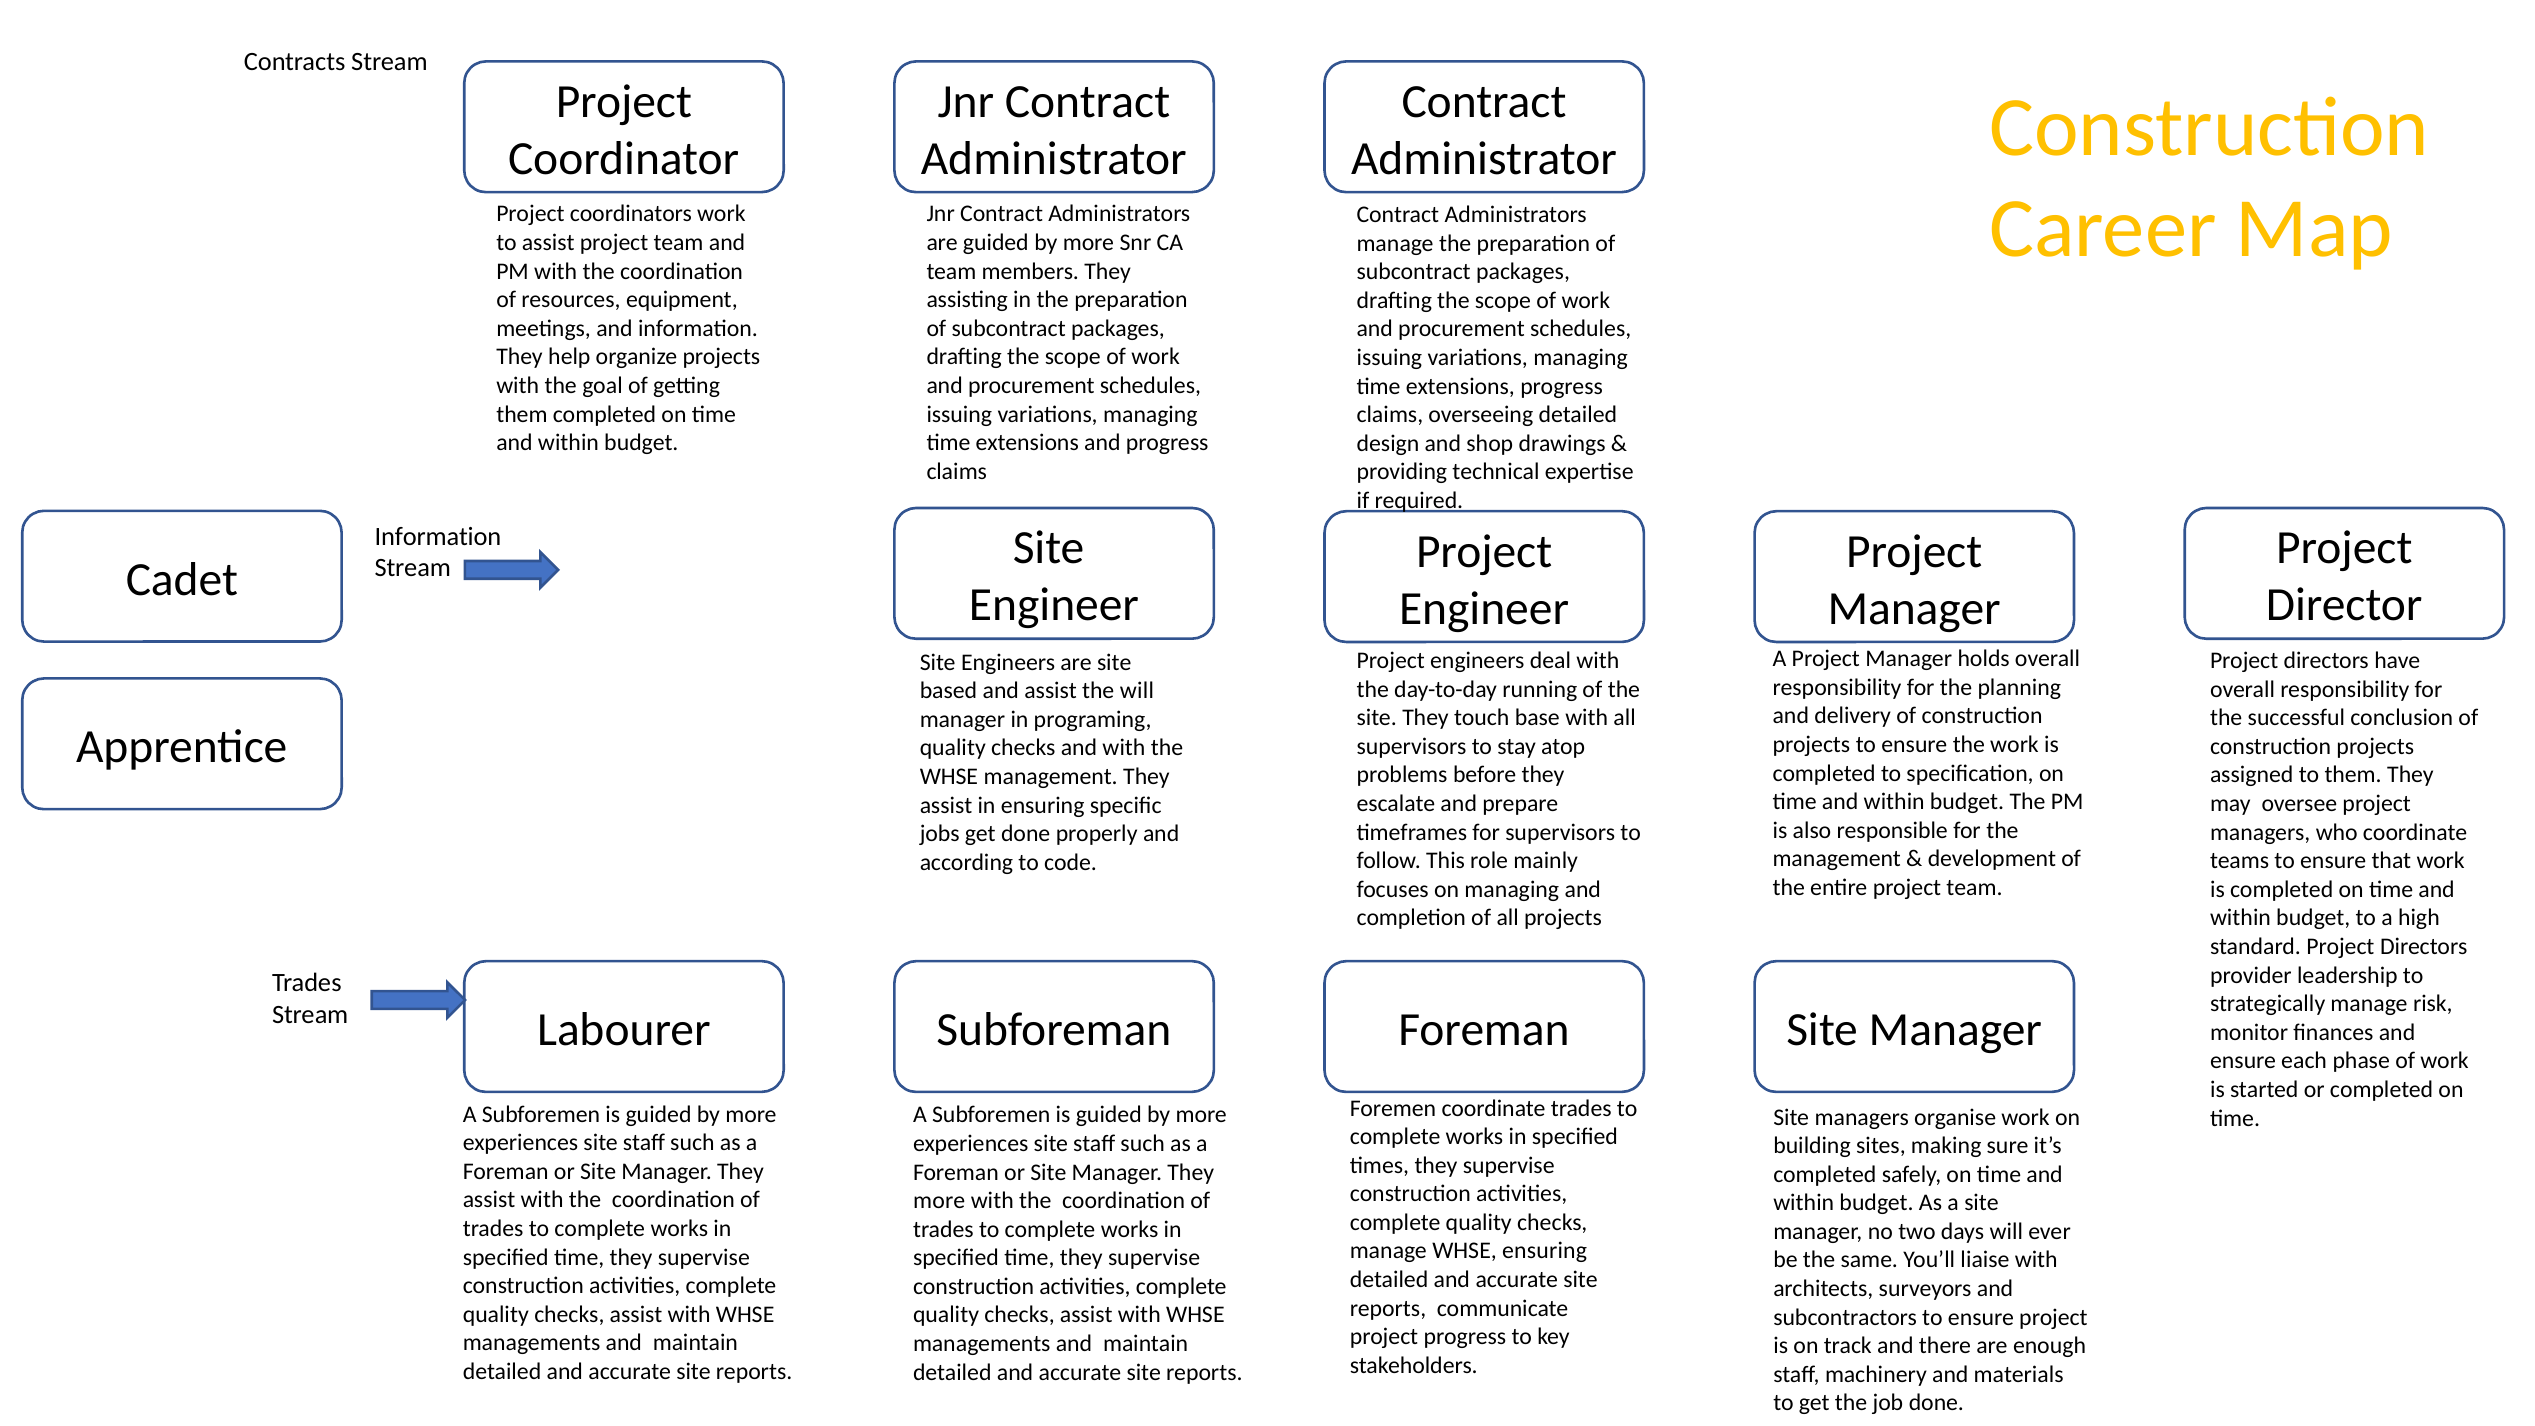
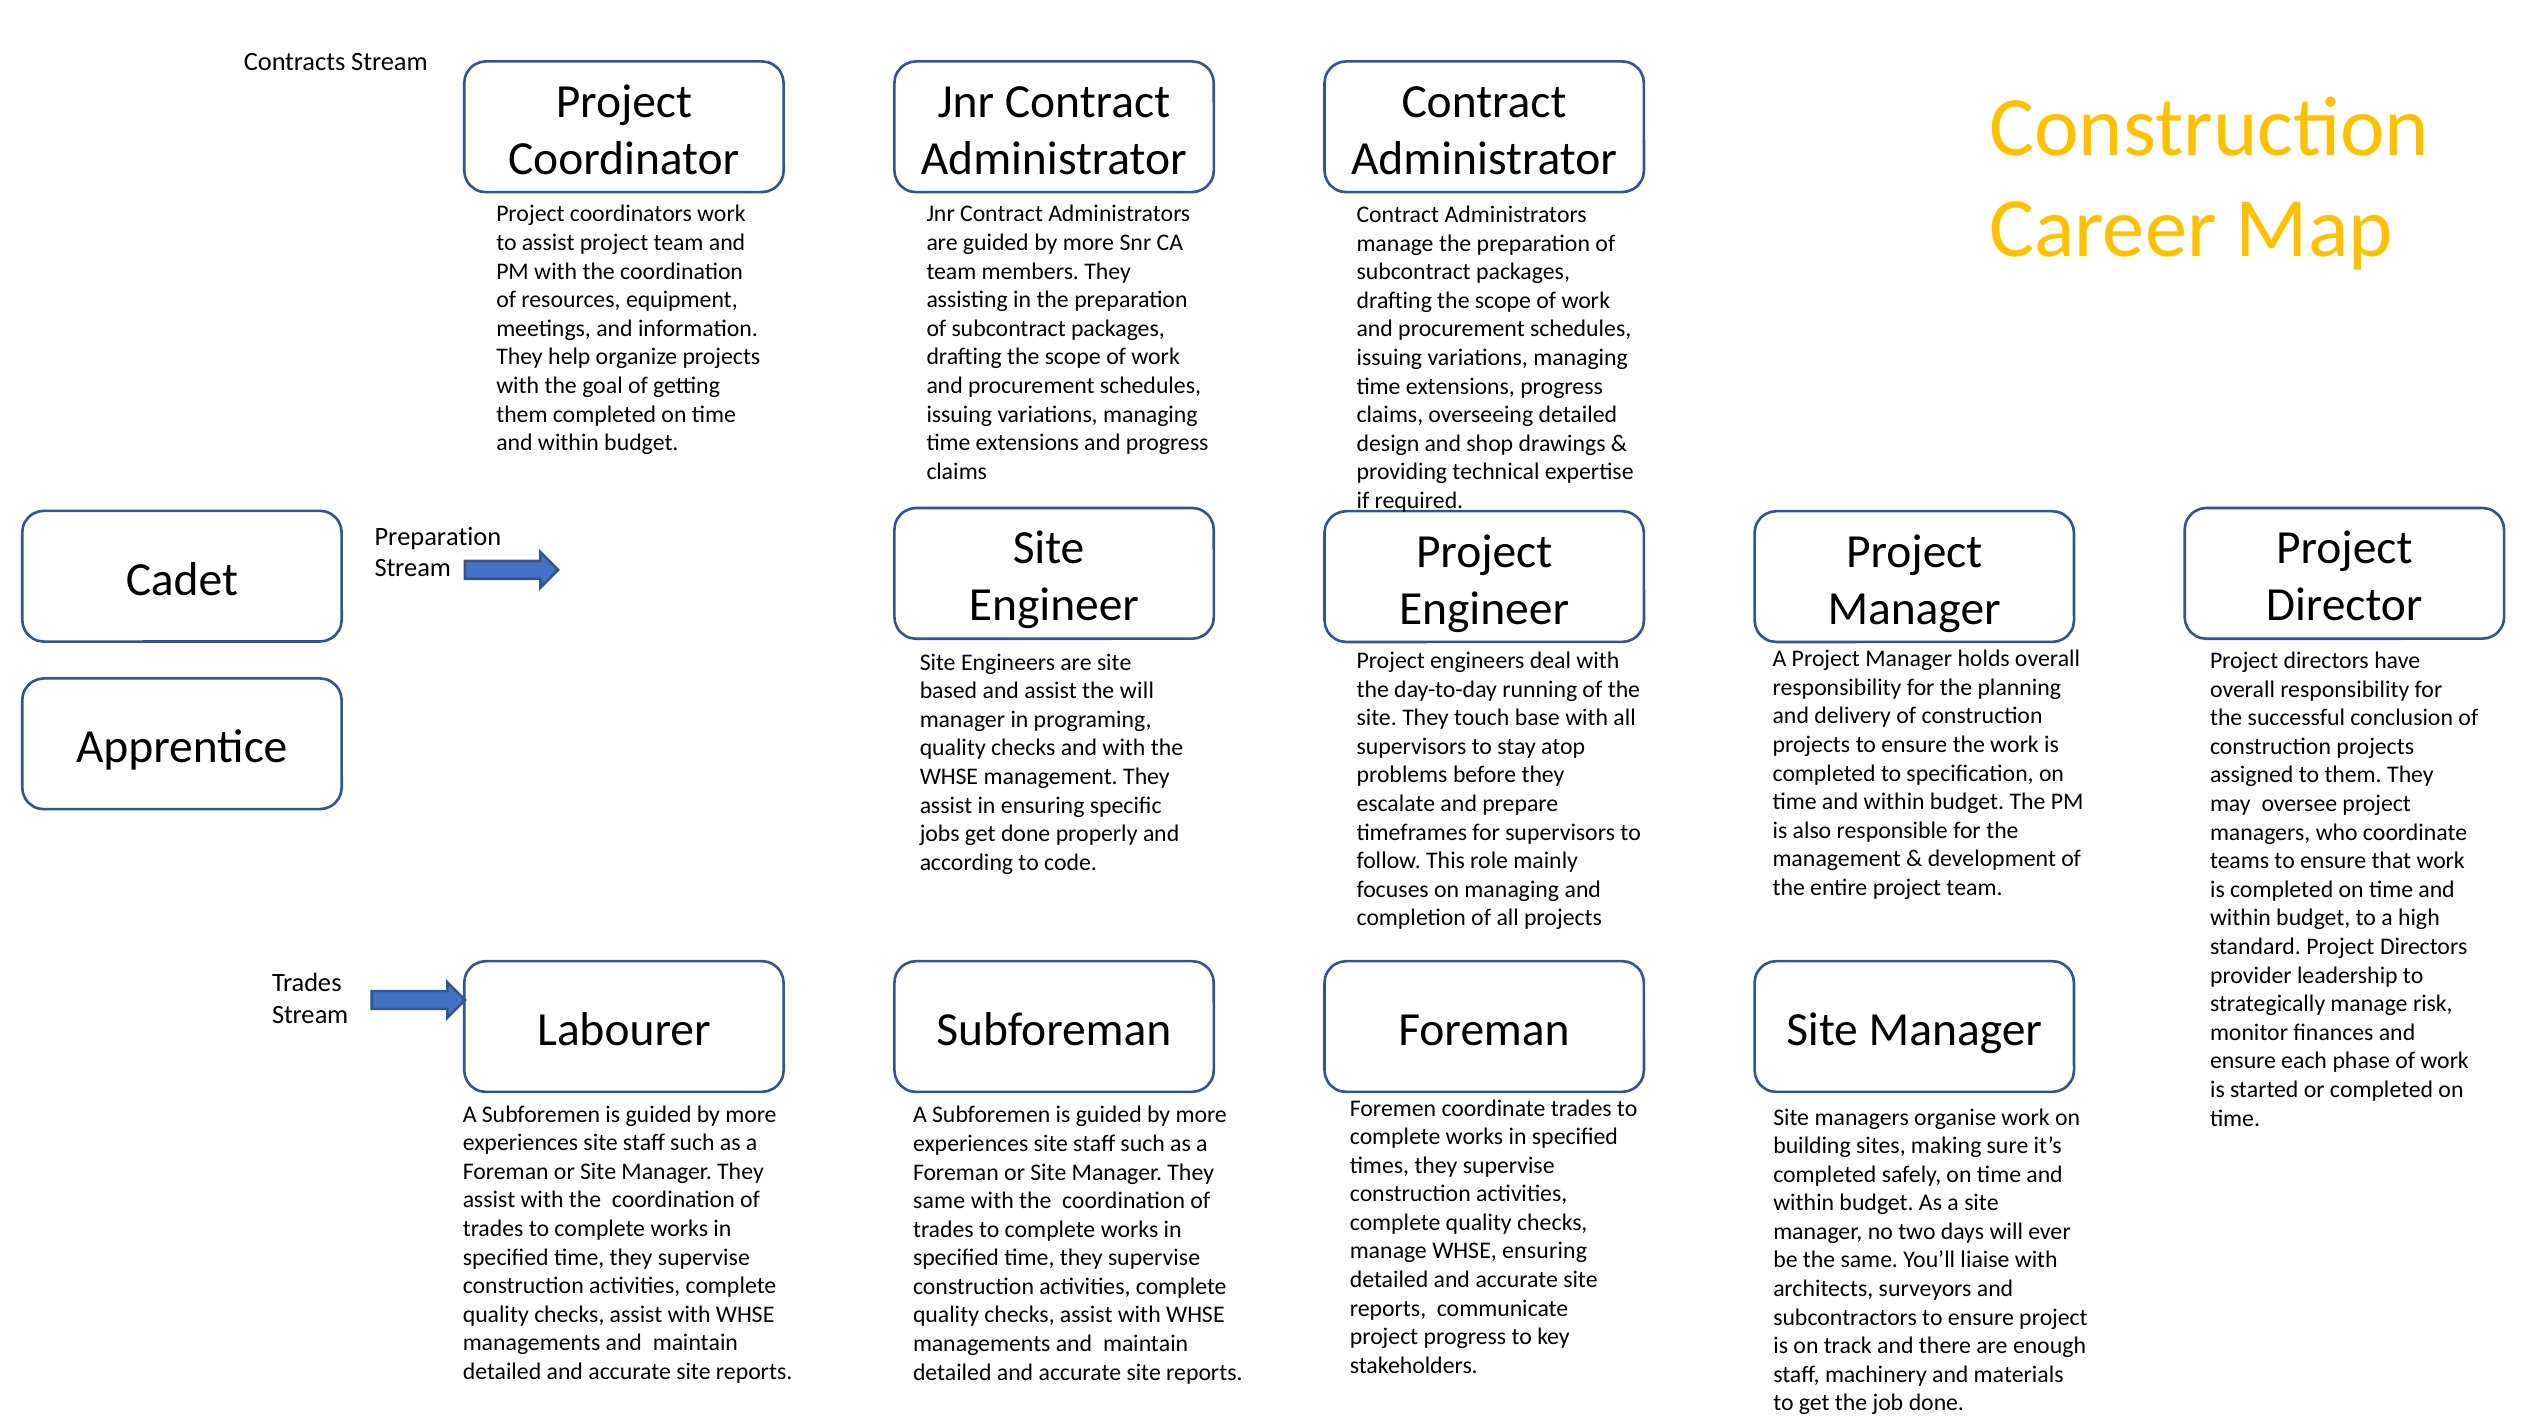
Information: Information -> Preparation (438, 536)
more: more -> same (939, 1201)
